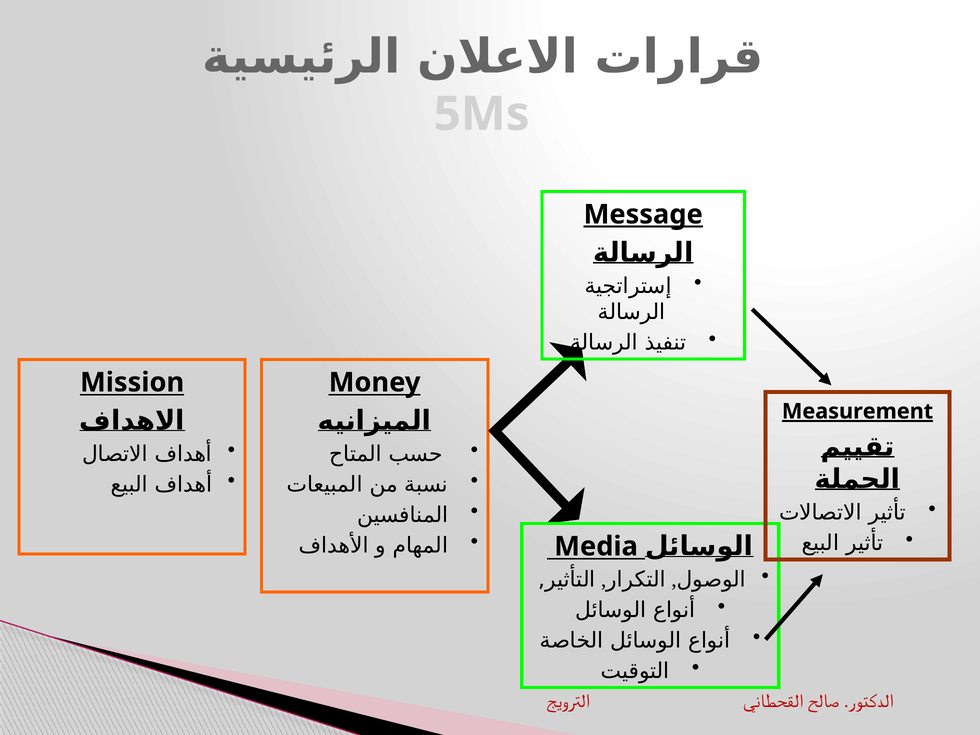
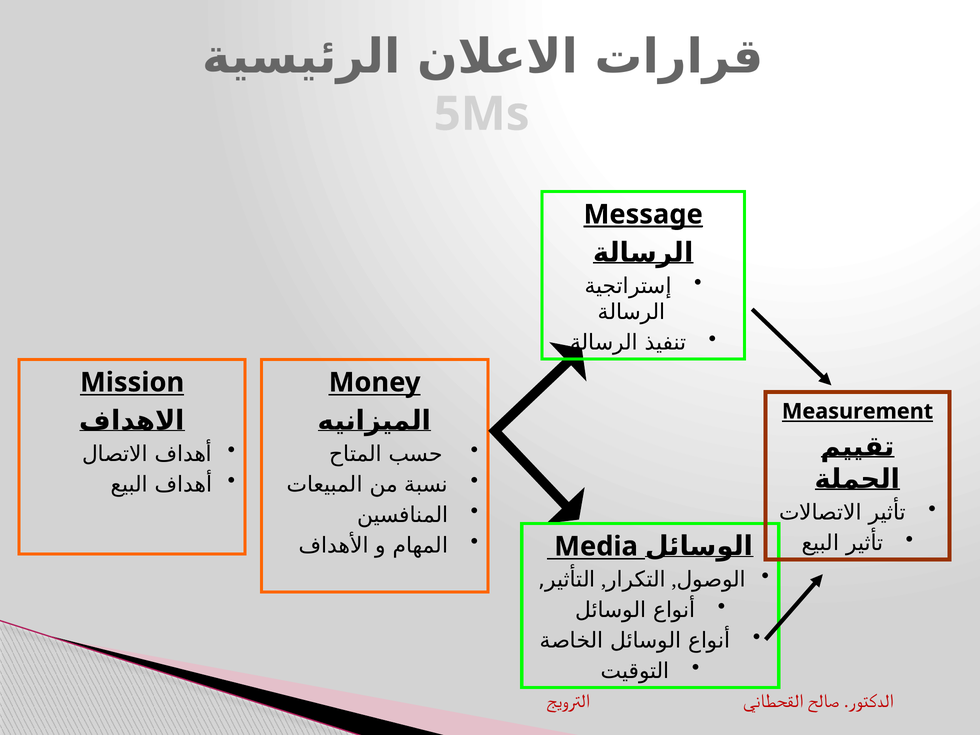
Measurement underline: present -> none (858, 411)
